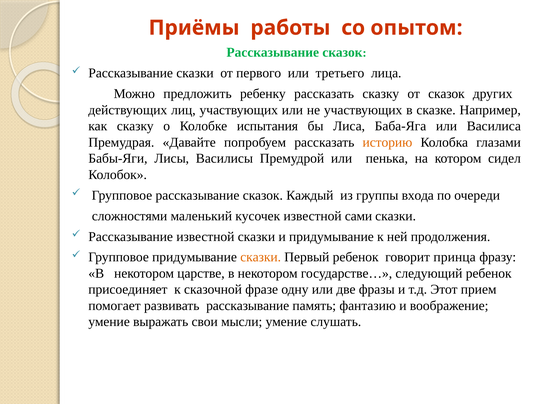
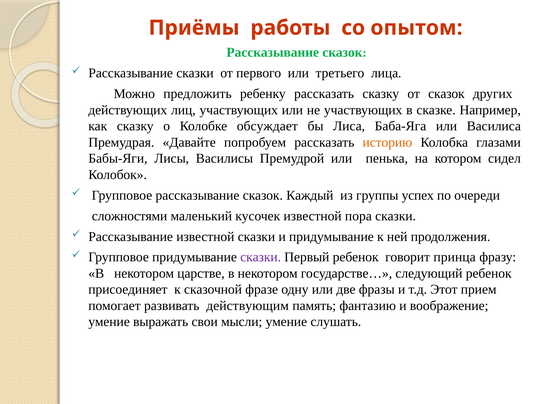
испытания: испытания -> обсуждает (267, 126)
входа: входа -> успех (418, 195)
сами: сами -> пора (358, 216)
сказки colour: orange -> purple (261, 257)
развивать рассказывание: рассказывание -> действующим (248, 306)
